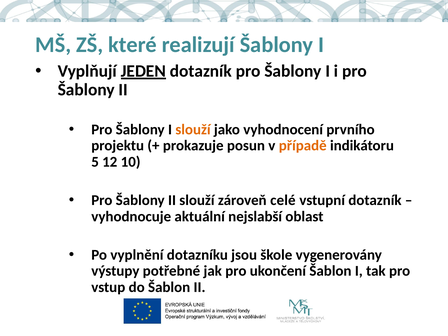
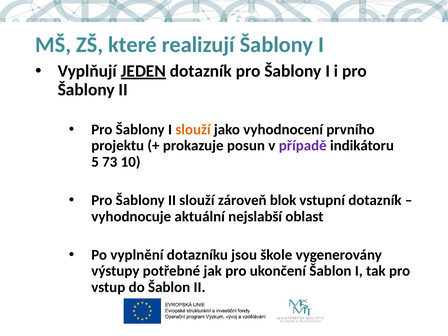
případě colour: orange -> purple (303, 146)
12: 12 -> 73 (110, 162)
celé: celé -> blok (283, 200)
